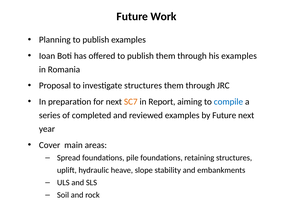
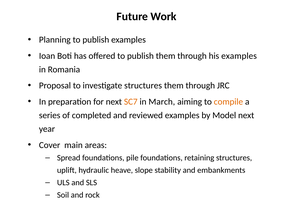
Report: Report -> March (162, 102)
compile colour: blue -> orange (228, 102)
by Future: Future -> Model (224, 115)
